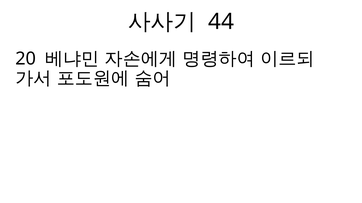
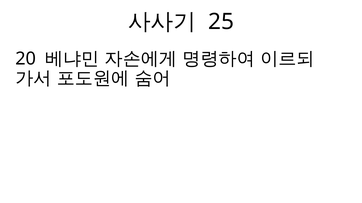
44: 44 -> 25 (221, 22)
